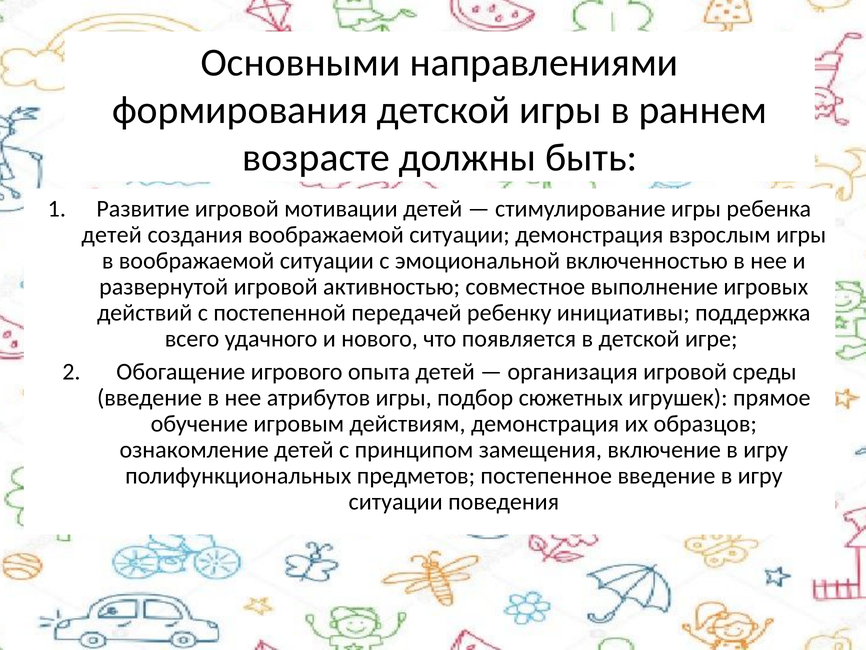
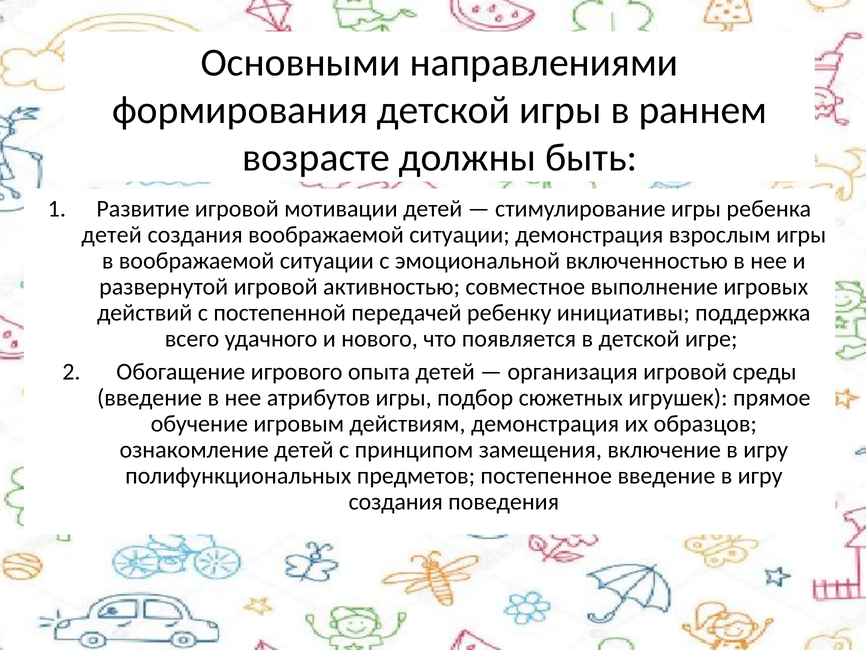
ситуации: ситуации -> создания (396, 502)
